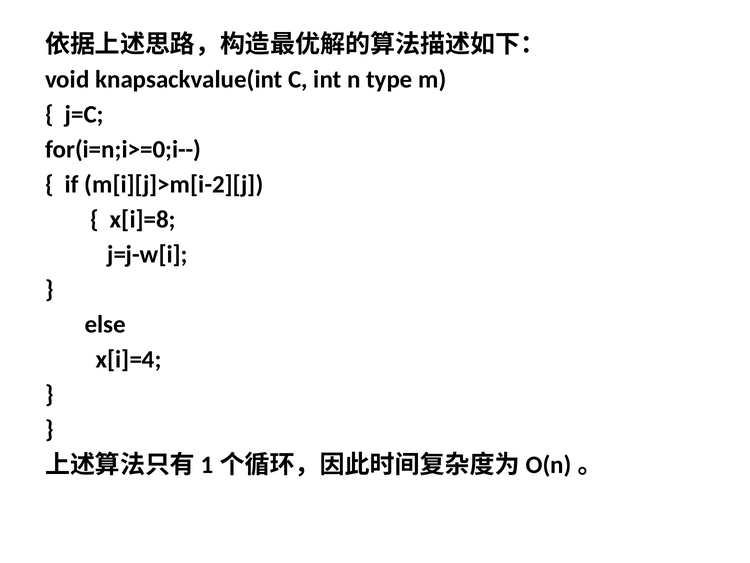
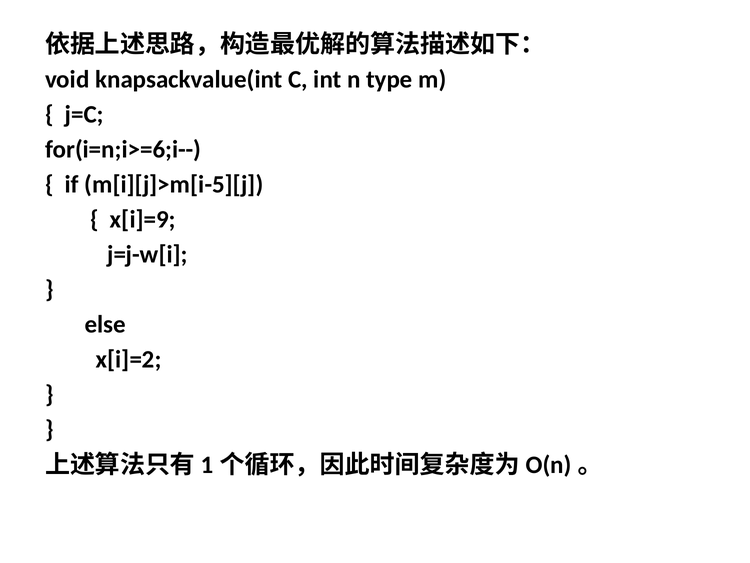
for(i=n;i>=0;i--: for(i=n;i>=0;i-- -> for(i=n;i>=6;i-- (123, 149)
m[i][j]>m[i-2][j: m[i][j]>m[i-2][j -> m[i][j]>m[i-5][j (174, 184)
x[i]=8: x[i]=8 -> x[i]=9 (143, 219)
x[i]=4: x[i]=4 -> x[i]=2 (129, 359)
